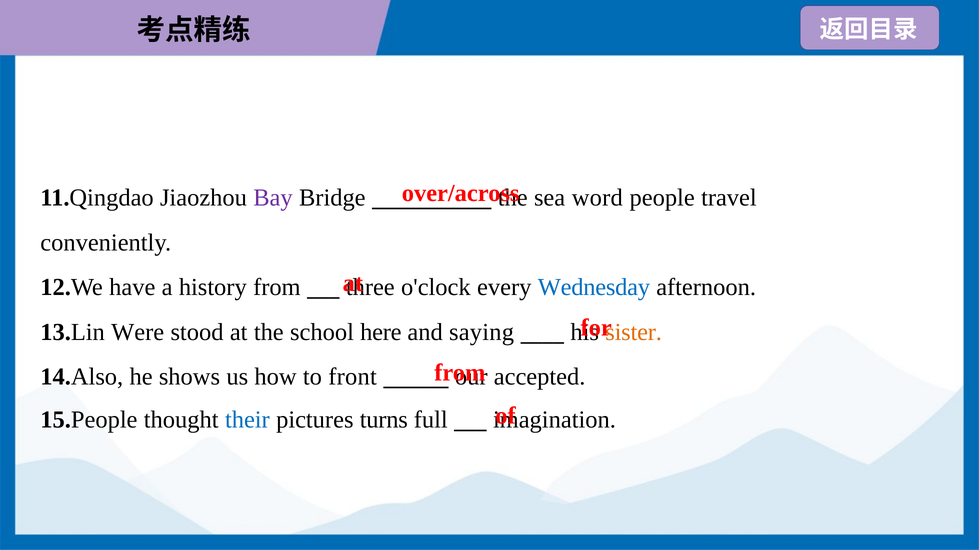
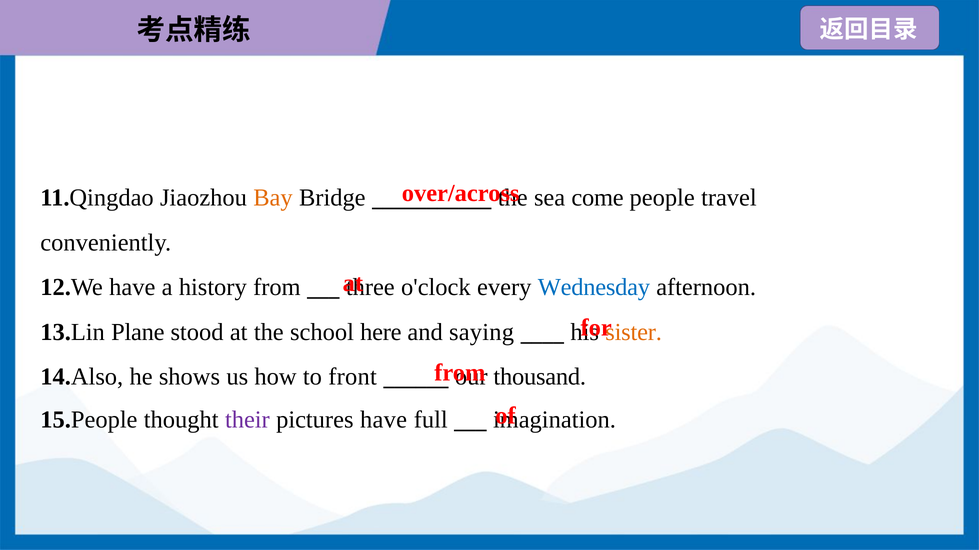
Bay colour: purple -> orange (273, 198)
word: word -> come (598, 198)
Were: Were -> Plane (138, 333)
accepted: accepted -> thousand (540, 377)
their colour: blue -> purple (247, 420)
pictures turns: turns -> have (384, 420)
